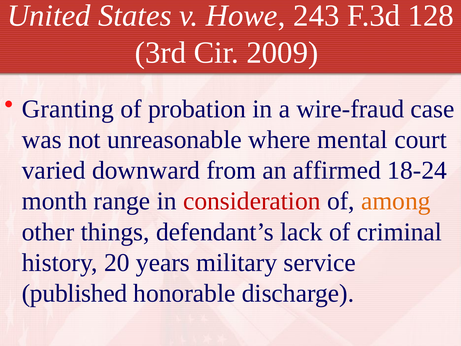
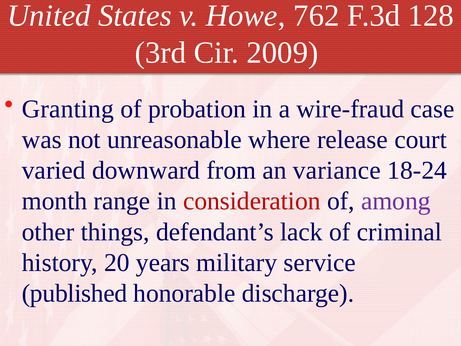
243: 243 -> 762 (316, 16)
mental: mental -> release (352, 140)
affirmed: affirmed -> variance (337, 170)
among colour: orange -> purple (396, 201)
